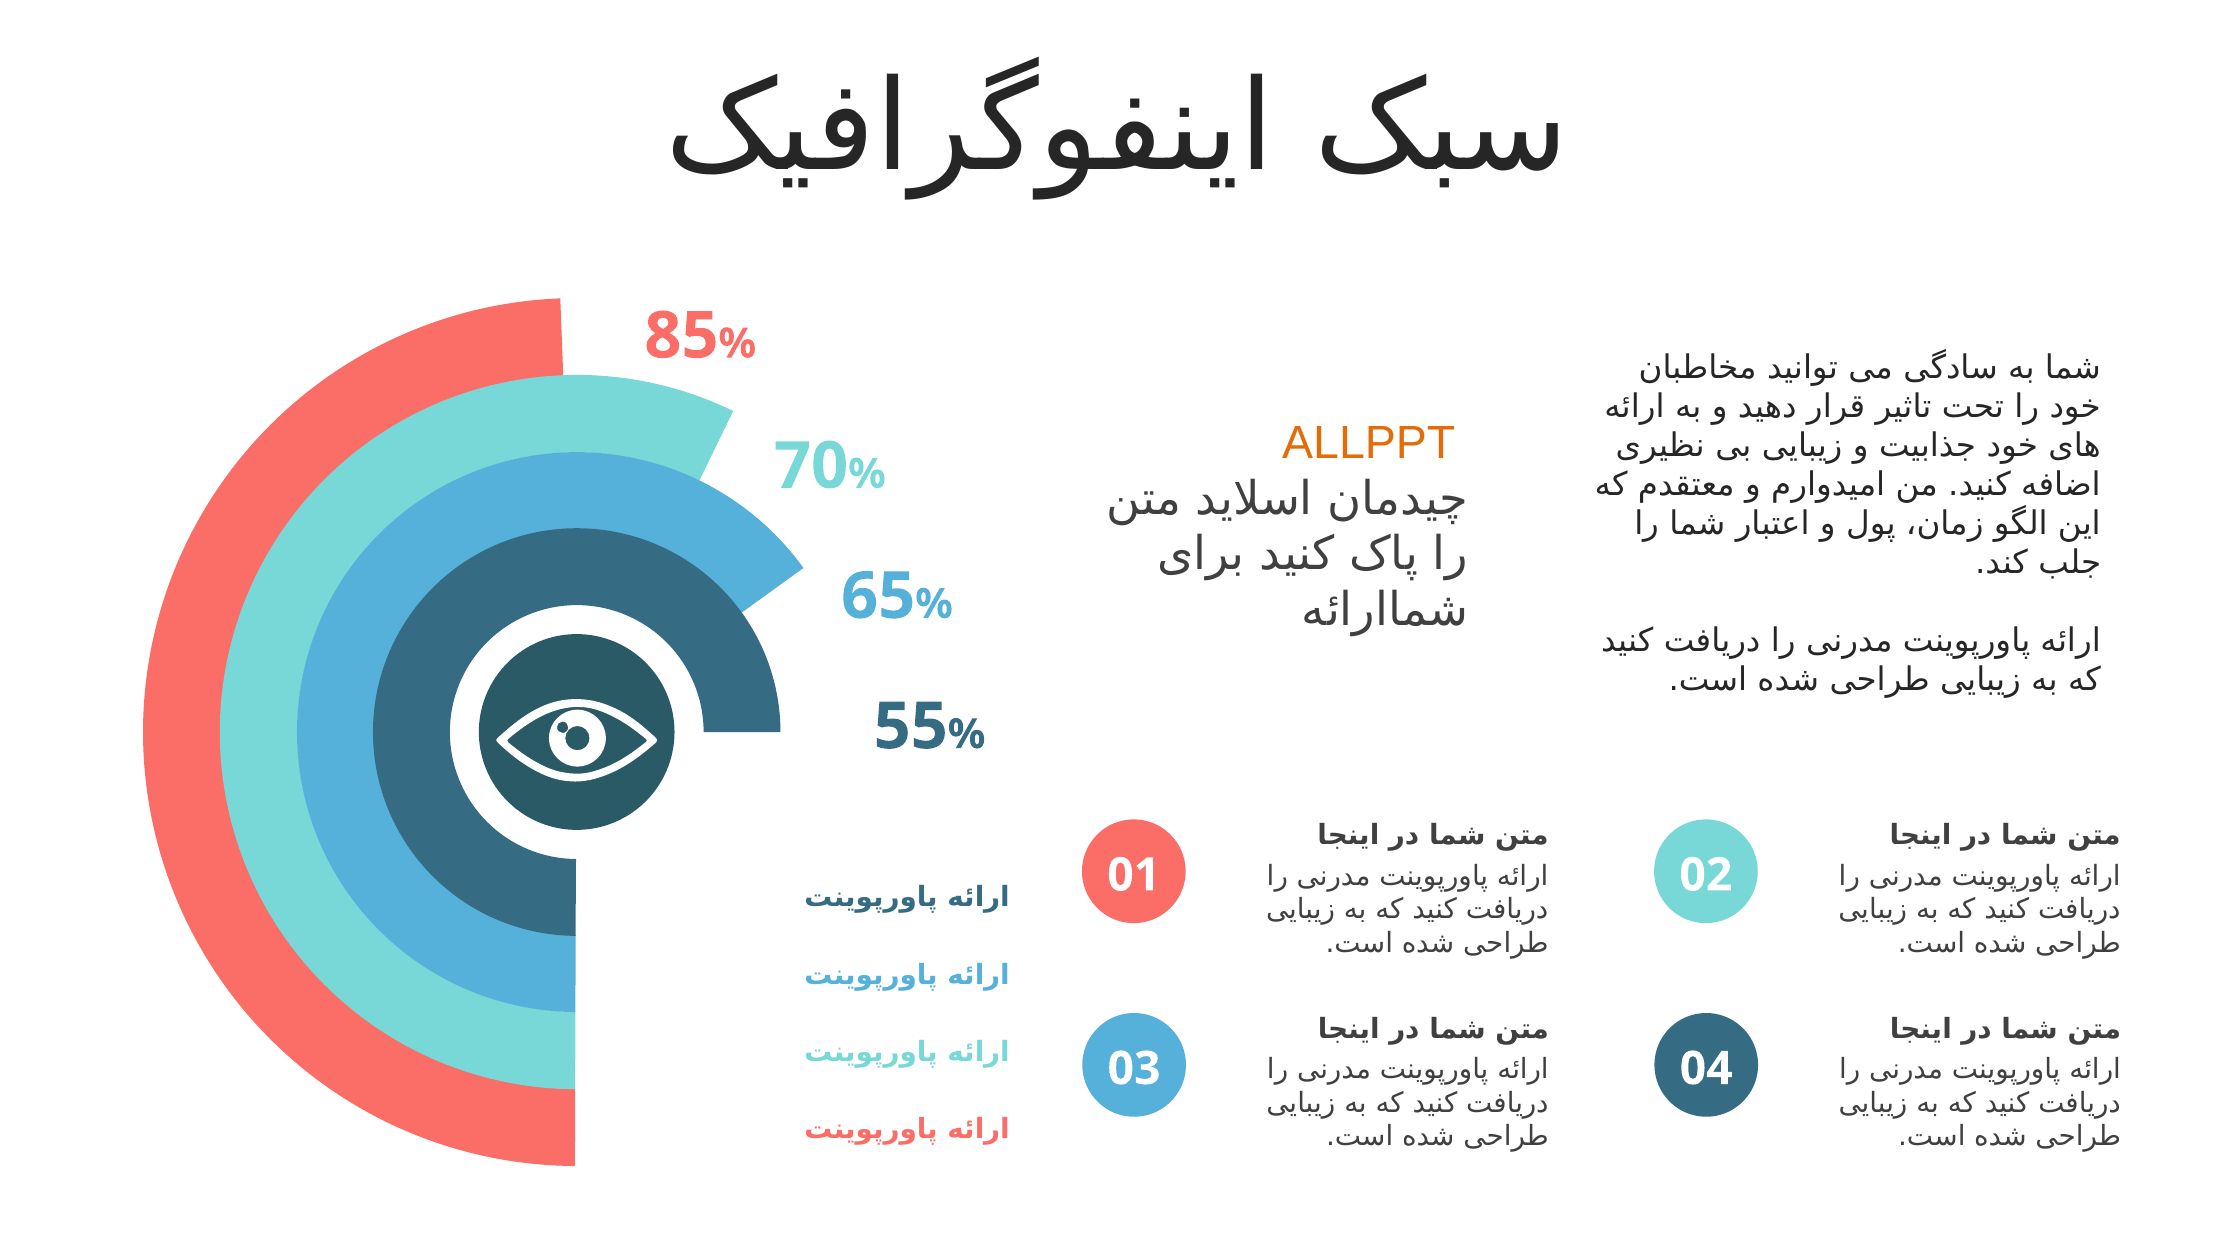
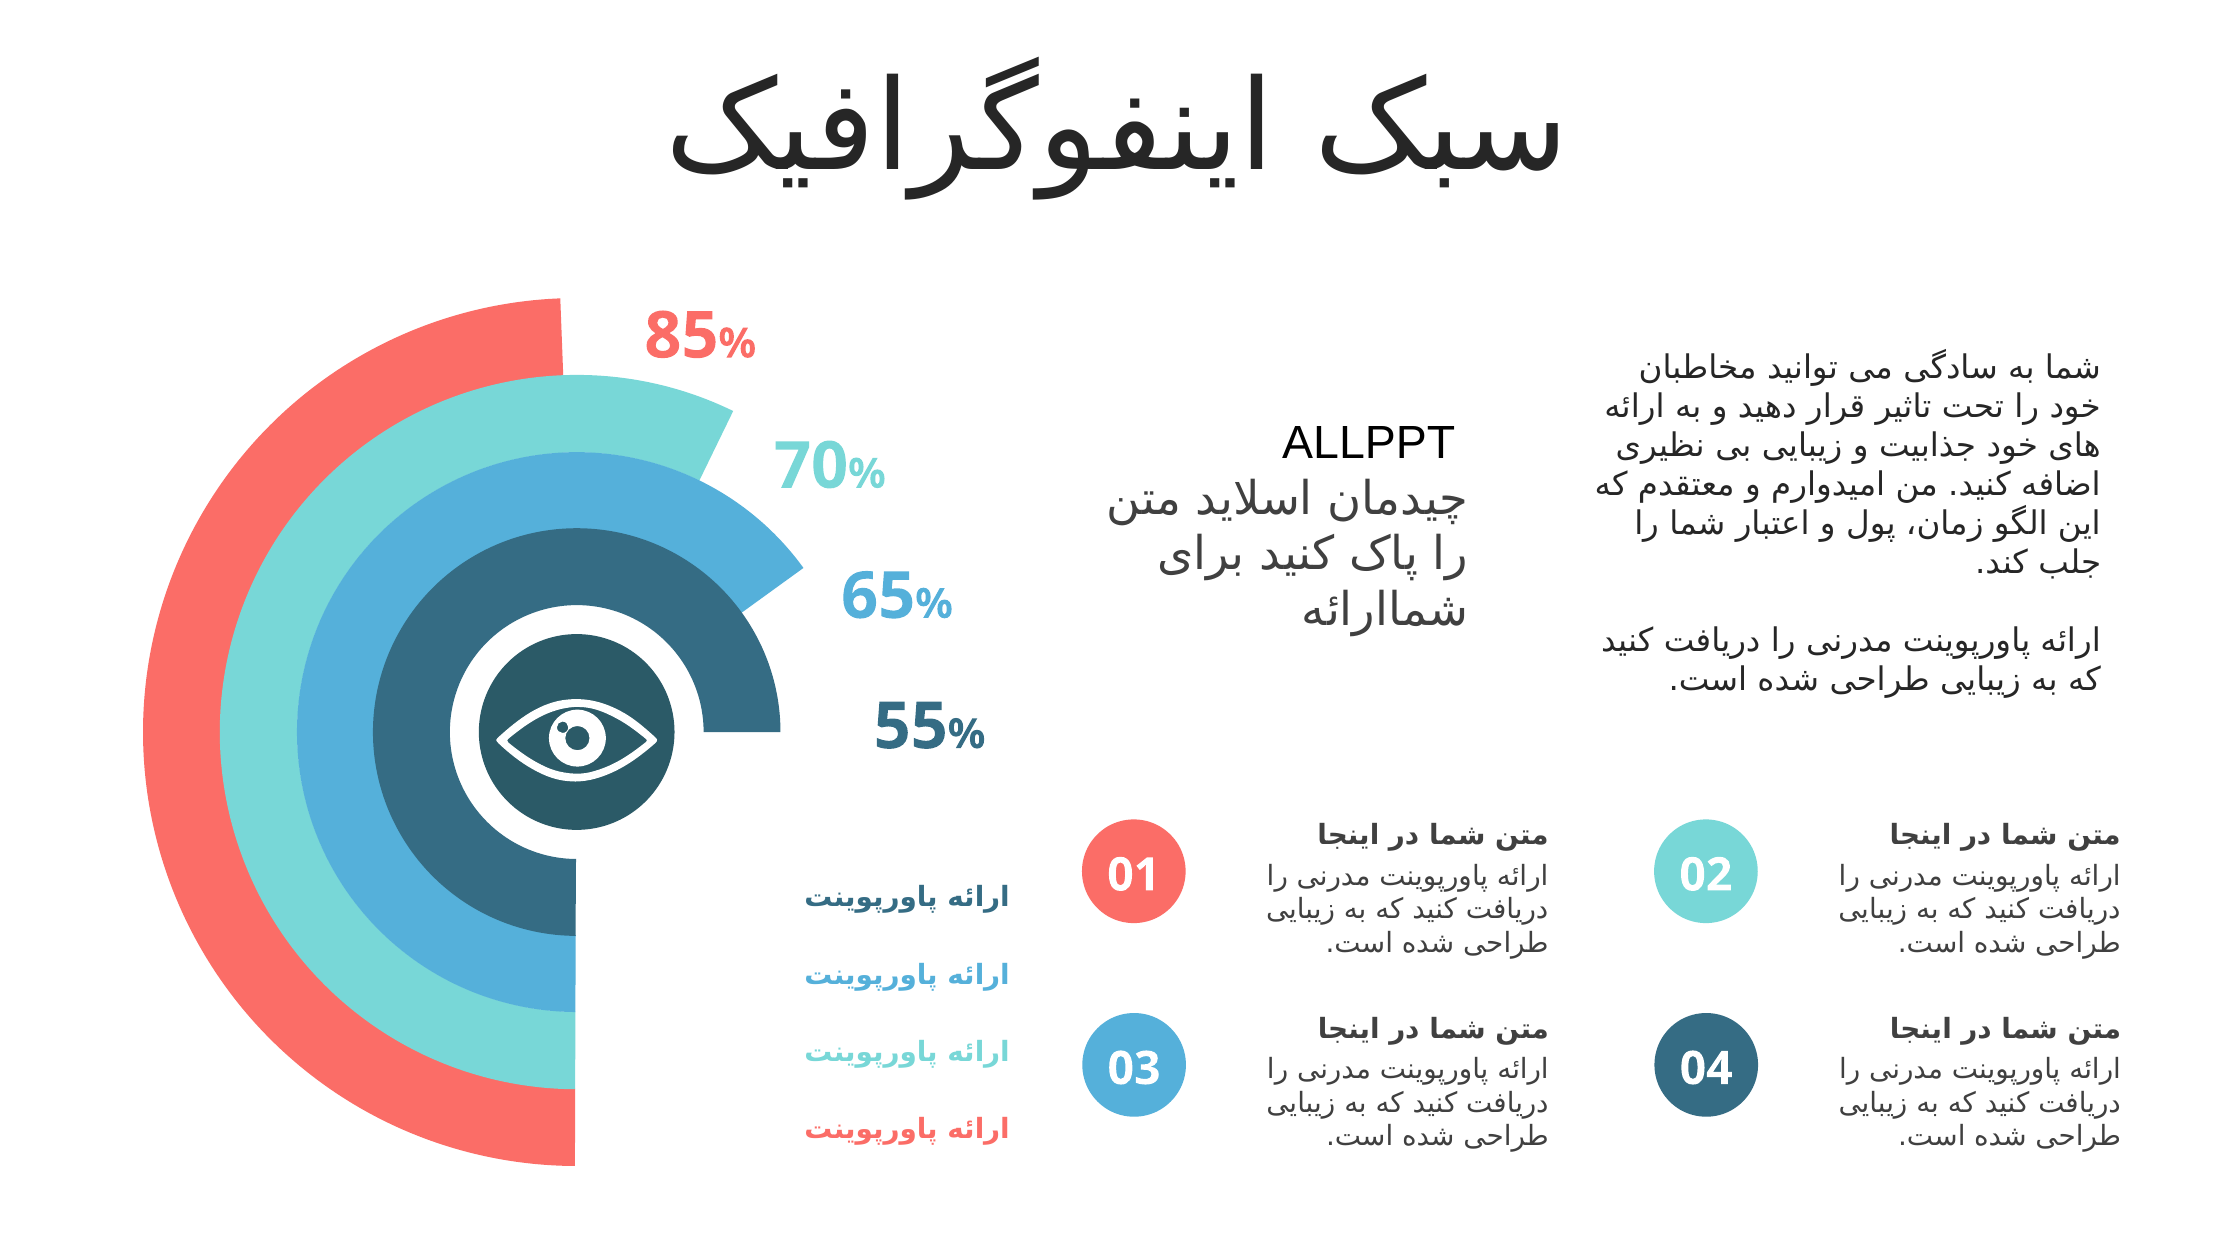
ALLPPT colour: orange -> black (1369, 443)
